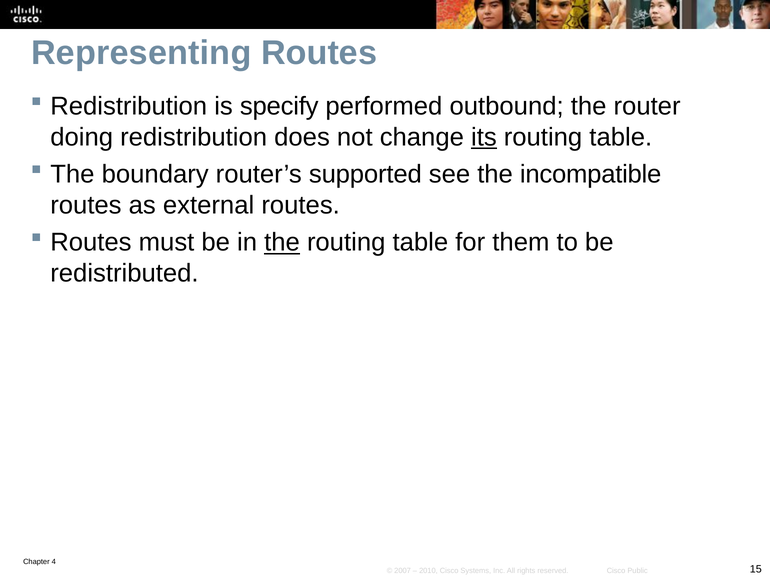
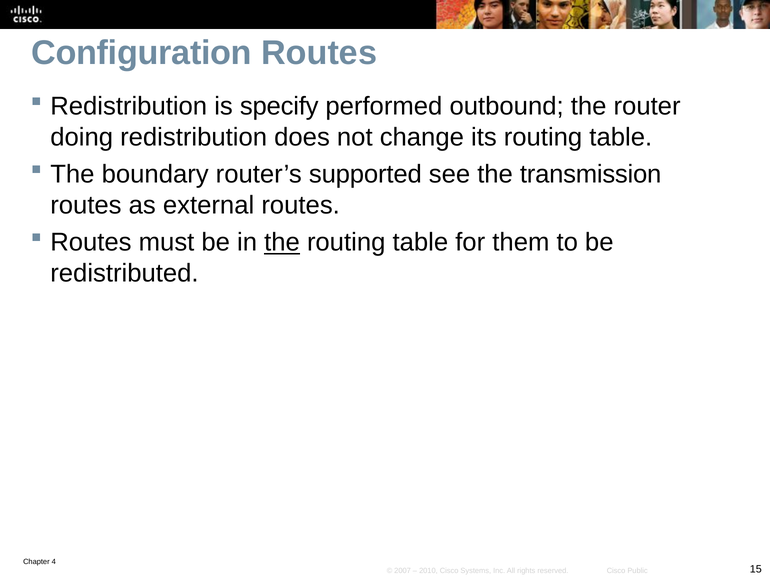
Representing: Representing -> Configuration (141, 53)
its underline: present -> none (484, 137)
incompatible: incompatible -> transmission (591, 174)
